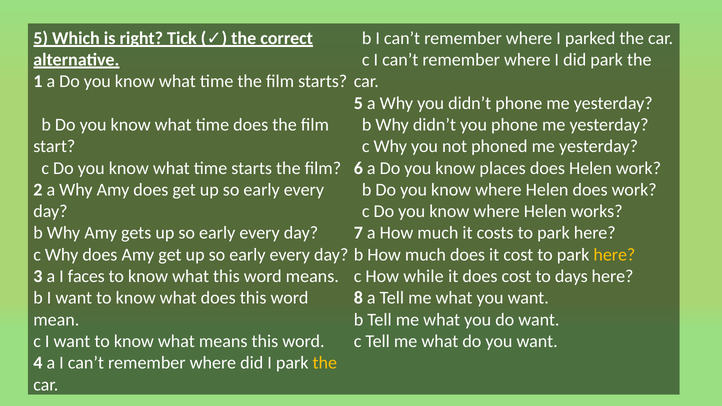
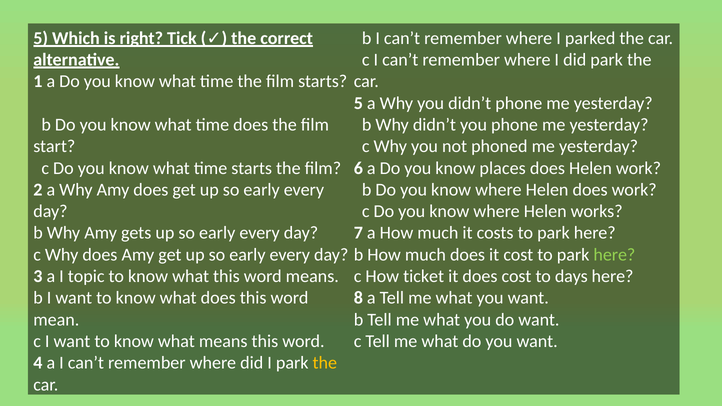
here colour: yellow -> light green (614, 255)
faces: faces -> topic (86, 276)
while: while -> ticket (424, 276)
